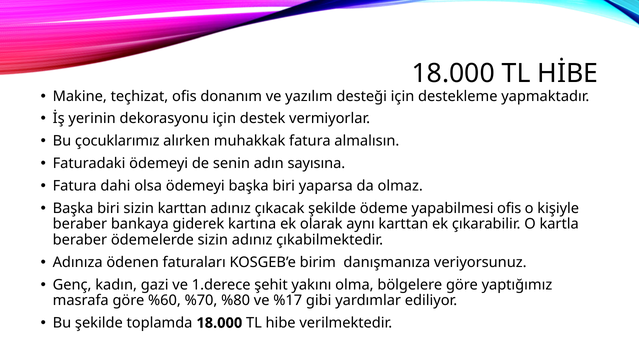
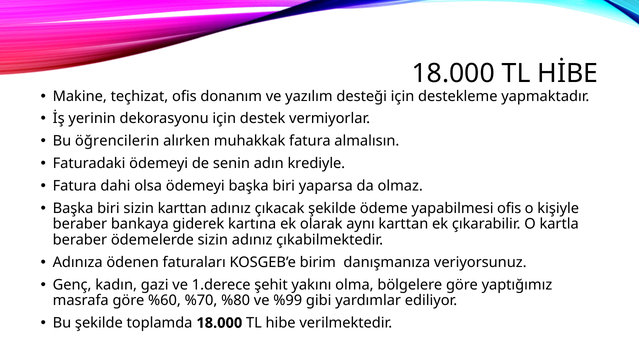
çocuklarımız: çocuklarımız -> öğrencilerin (117, 141)
sayısına: sayısına -> krediyle (316, 164)
%17: %17 -> %99 (288, 301)
